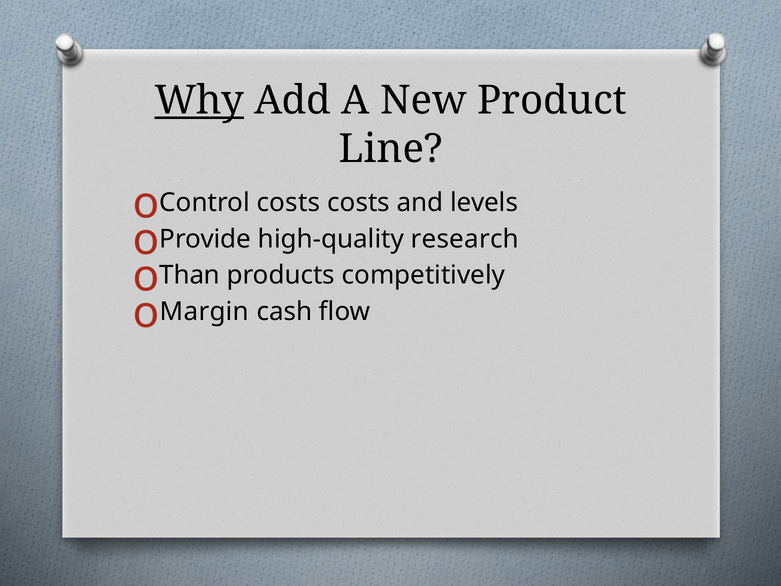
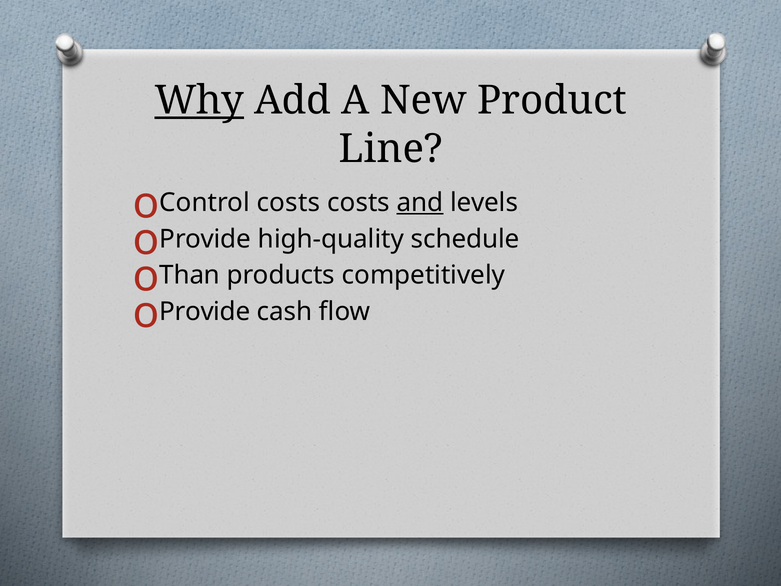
and underline: none -> present (420, 202)
research: research -> schedule (465, 239)
Margin: Margin -> Provide (205, 312)
